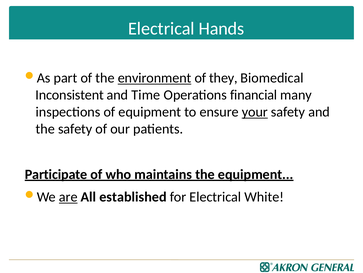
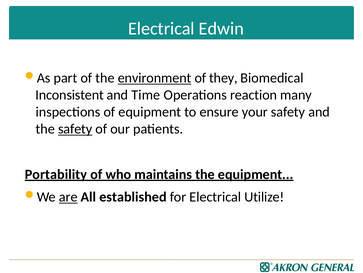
Hands: Hands -> Edwin (221, 28)
financial: financial -> reaction (254, 95)
your underline: present -> none (255, 112)
safety underline: none -> present (75, 129)
Participate: Participate -> Portability (56, 174)
White: White -> Utilize (264, 196)
